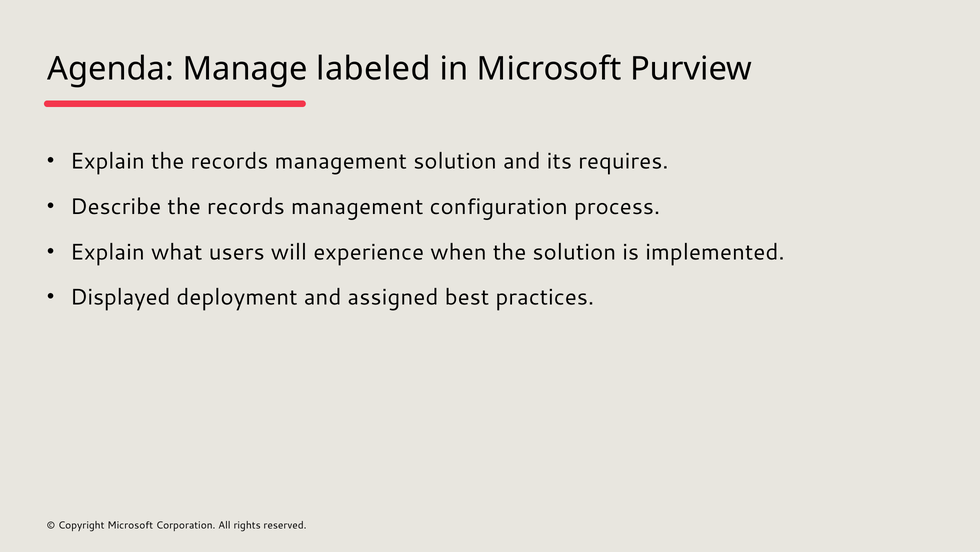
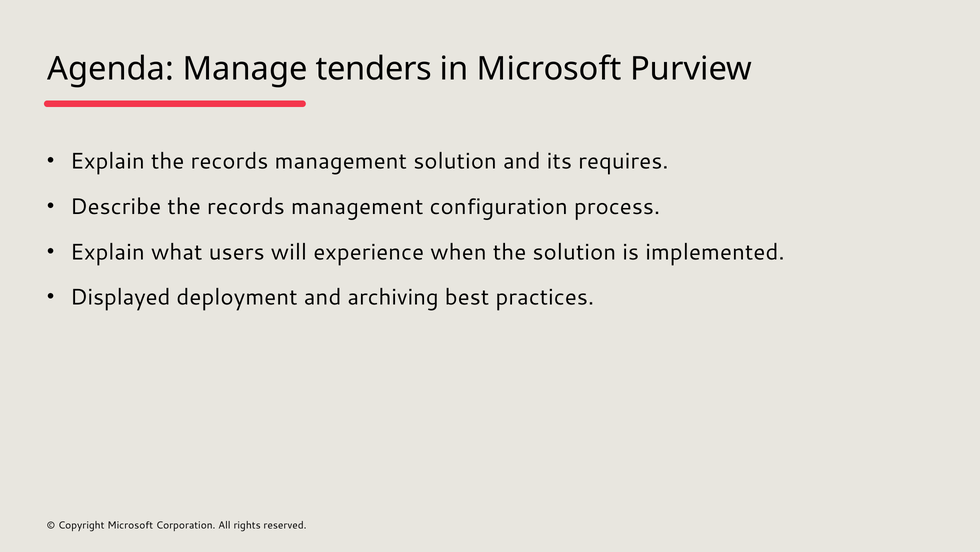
labeled: labeled -> tenders (374, 69)
assigned: assigned -> archiving (393, 297)
